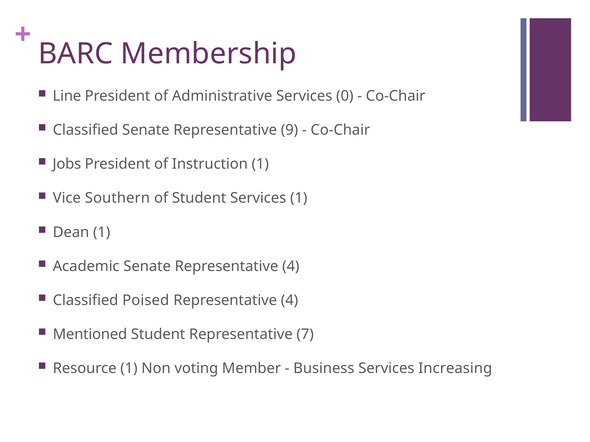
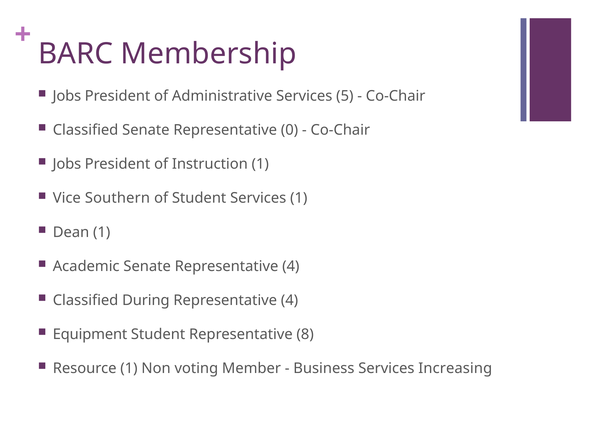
Line: Line -> Jobs (67, 96)
0: 0 -> 5 (345, 96)
9: 9 -> 0 (290, 130)
Poised: Poised -> During (146, 301)
Mentioned: Mentioned -> Equipment (90, 335)
7: 7 -> 8 (305, 335)
